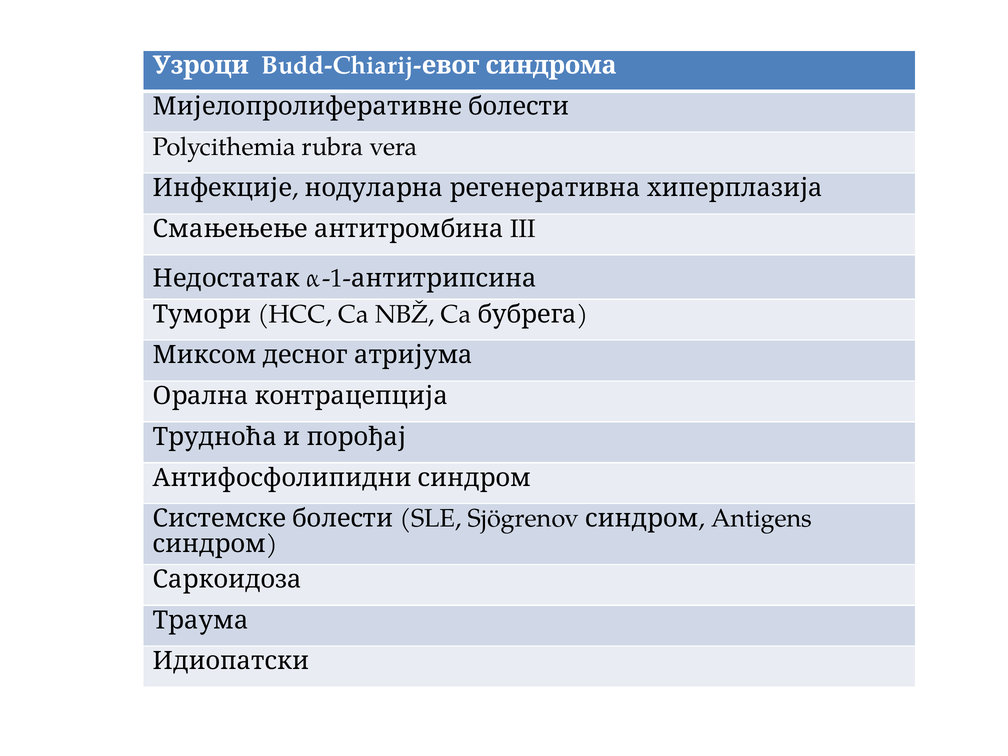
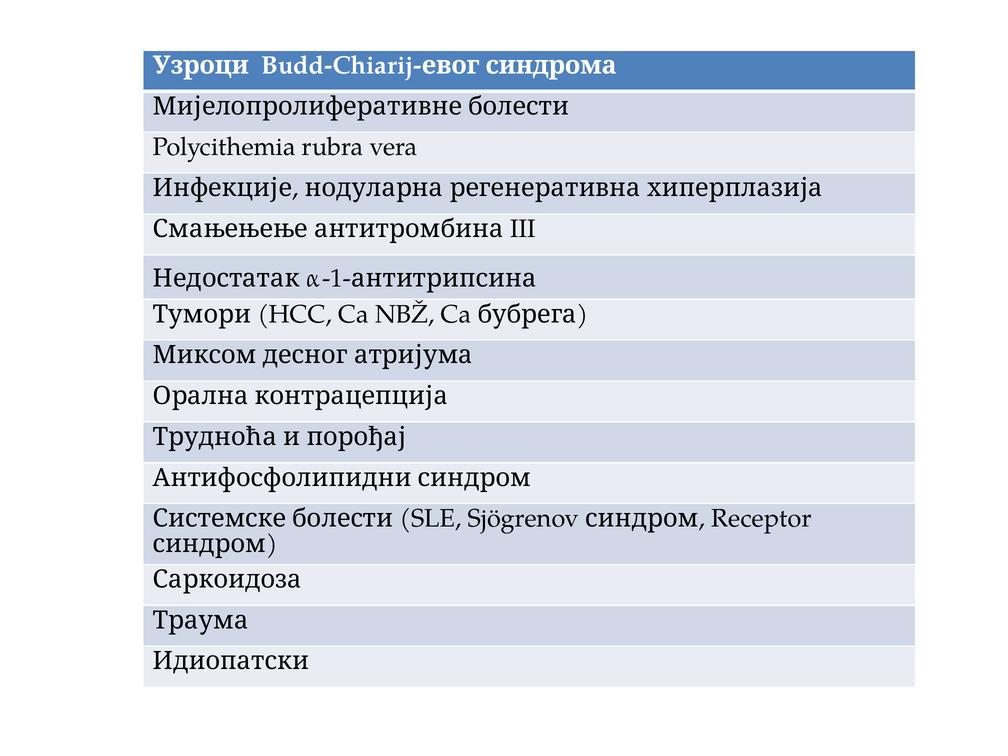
Antigens: Antigens -> Receptor (762, 519)
